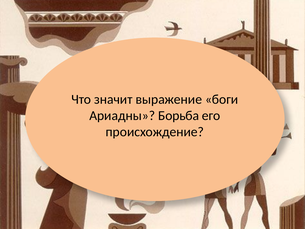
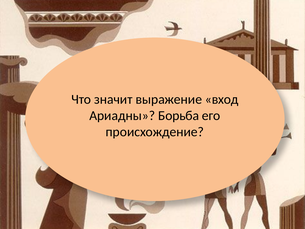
боги: боги -> вход (222, 99)
